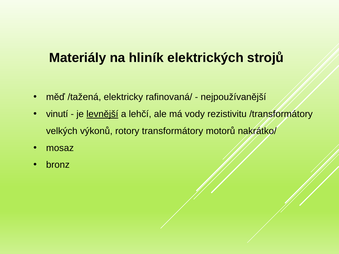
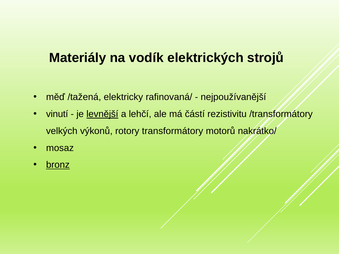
hliník: hliník -> vodík (146, 58)
vody: vody -> částí (195, 114)
bronz underline: none -> present (58, 165)
